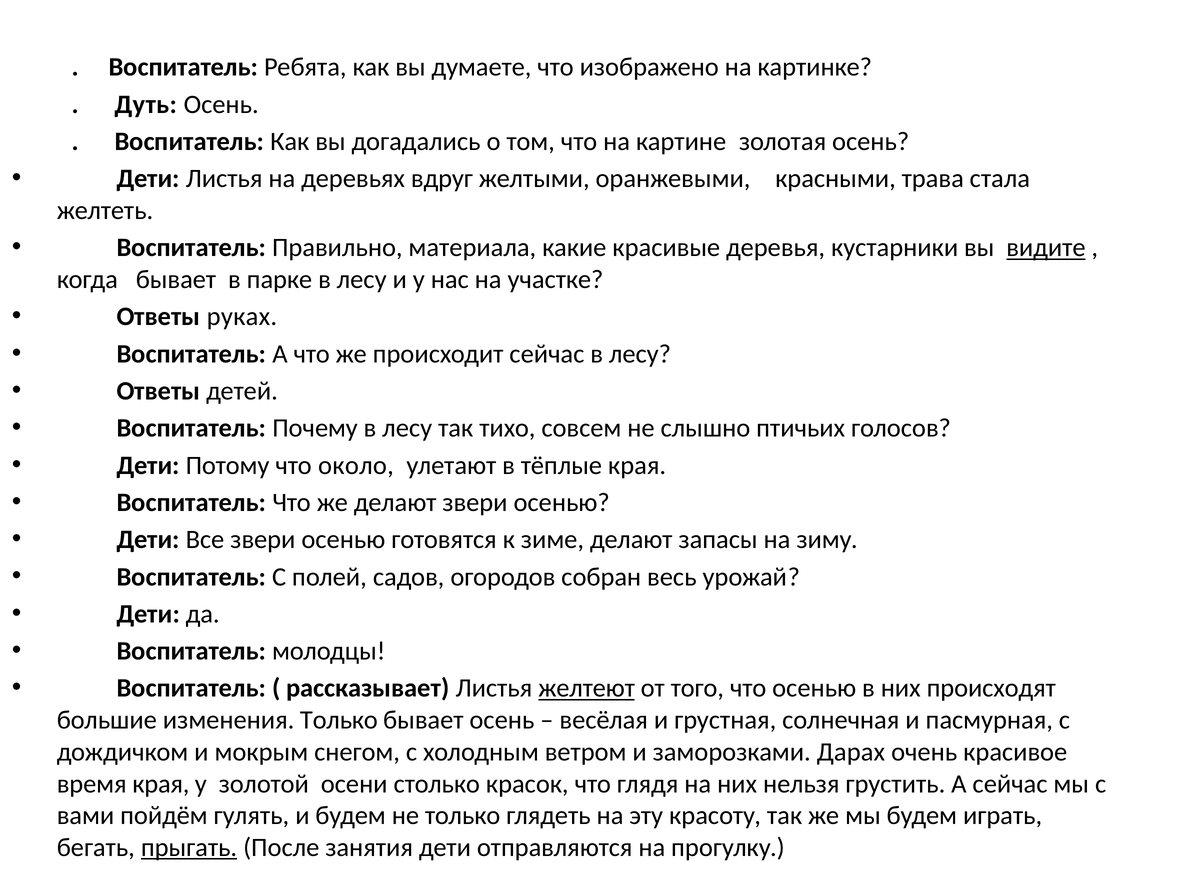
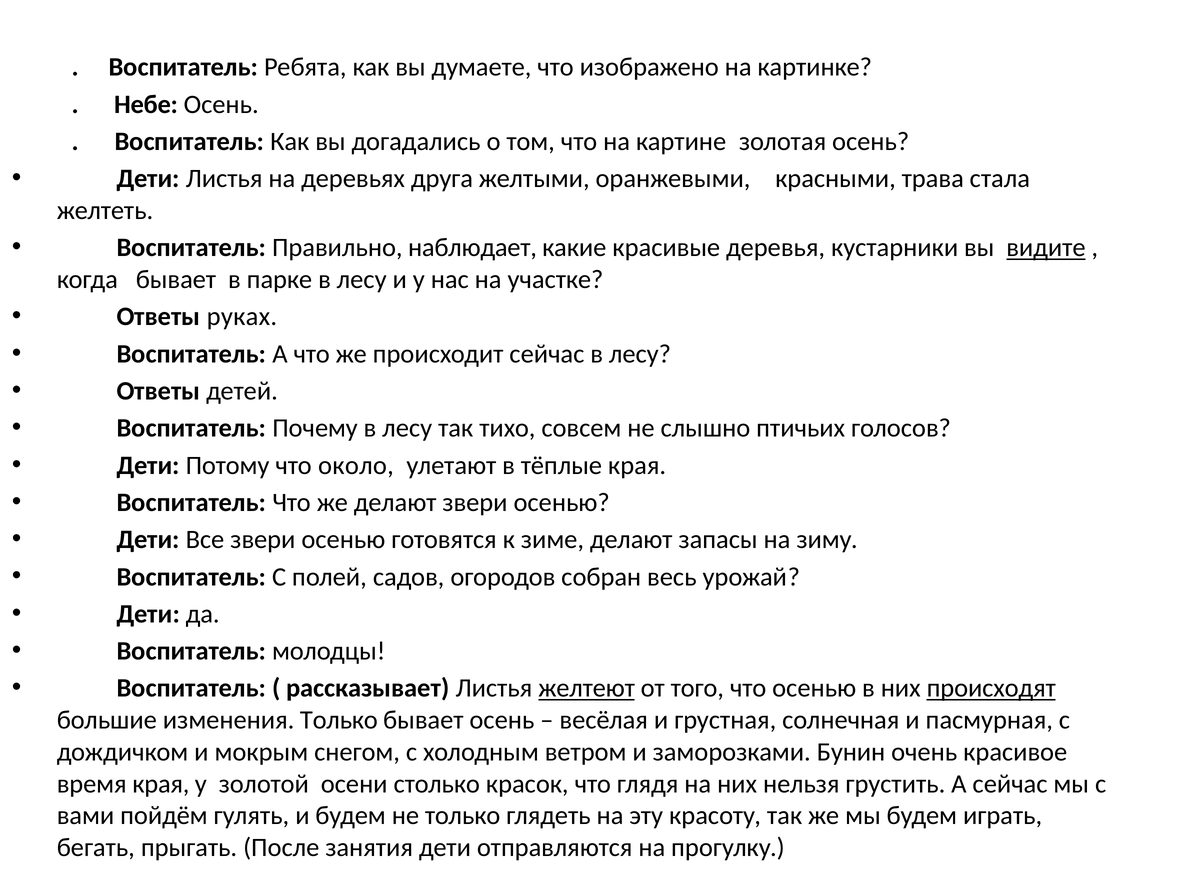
Дуть: Дуть -> Небе (146, 104)
вдруг: вдруг -> друга (442, 179)
материала: материала -> наблюдает (472, 248)
происходят underline: none -> present (991, 688)
Дарах: Дарах -> Бунин (851, 752)
прыгать underline: present -> none (189, 848)
